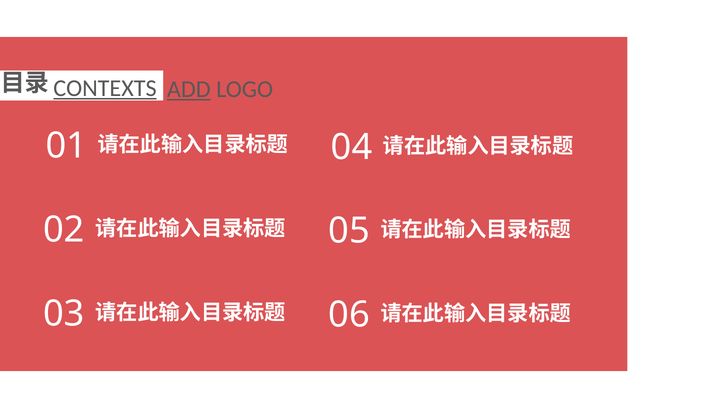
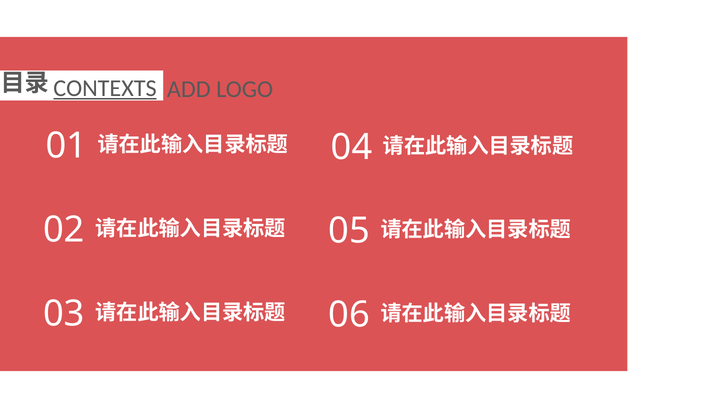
ADD underline: present -> none (189, 89)
